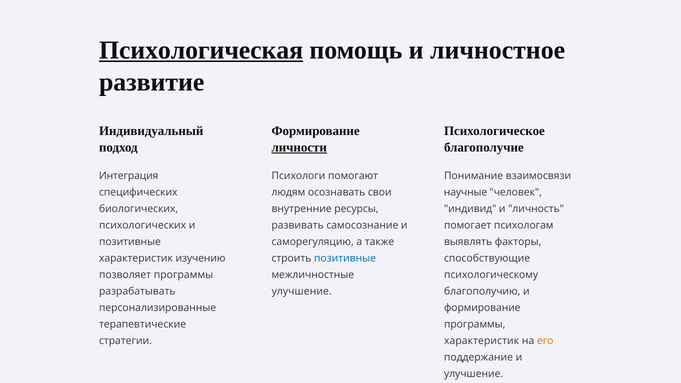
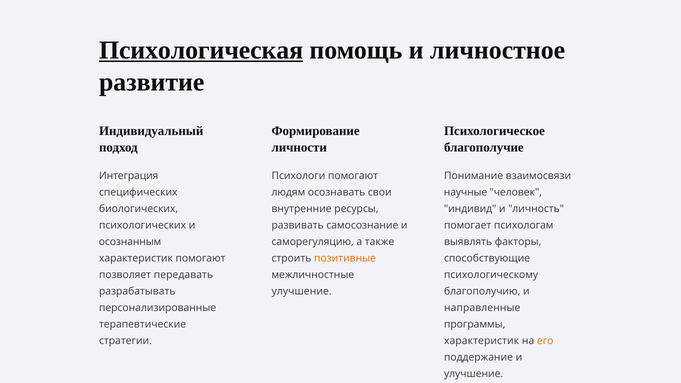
личности underline: present -> none (299, 147)
позитивные: позитивные -> осознанным (130, 242)
характеристик изучению: изучению -> помогают (201, 258)
позитивные colour: blue -> orange (345, 258)
позволяет программы: программы -> передавать (183, 275)
формирование: формирование -> направленные (482, 308)
